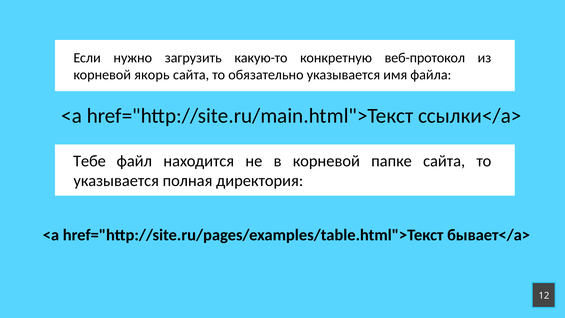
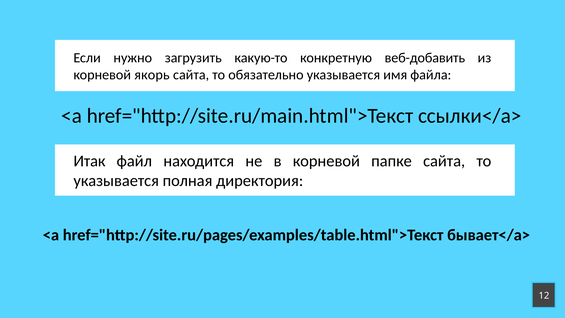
веб-протокол: веб-протокол -> веб-добавить (425, 58)
Тебе: Тебе -> Итак (89, 161)
